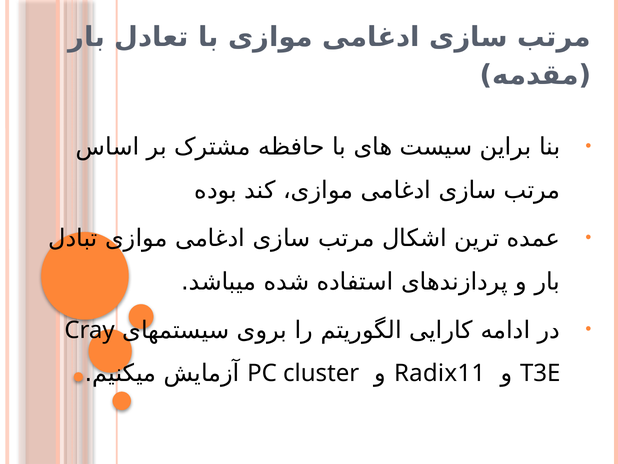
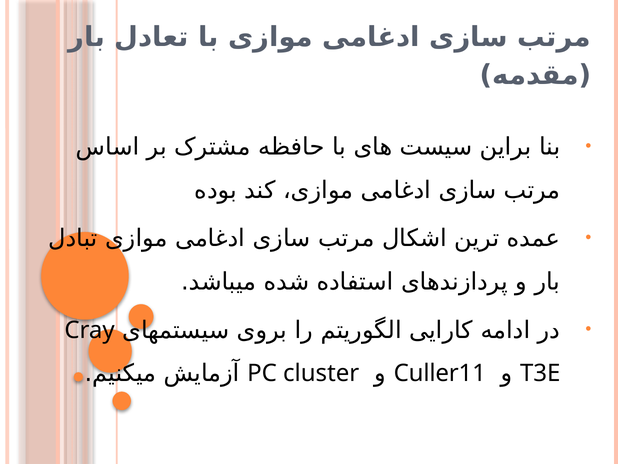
Radix11: Radix11 -> Culler11 (440, 373)
